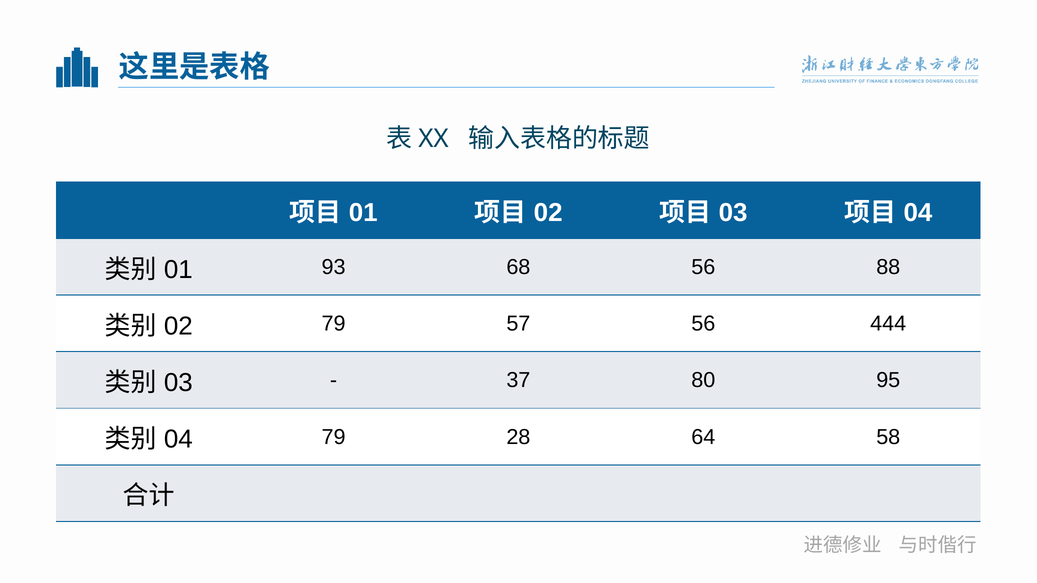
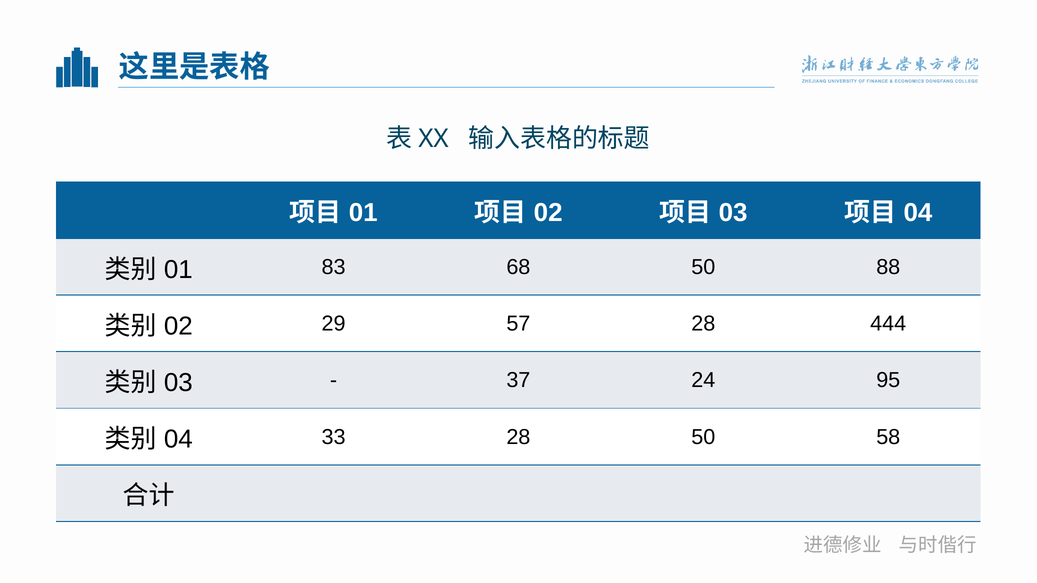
93: 93 -> 83 (334, 267)
68 56: 56 -> 50 (703, 267)
79: 79 -> 29 (334, 324)
57 56: 56 -> 28 (703, 324)
80: 80 -> 24 (703, 381)
79: 79 -> 33 (334, 437)
28 64: 64 -> 50 (703, 437)
